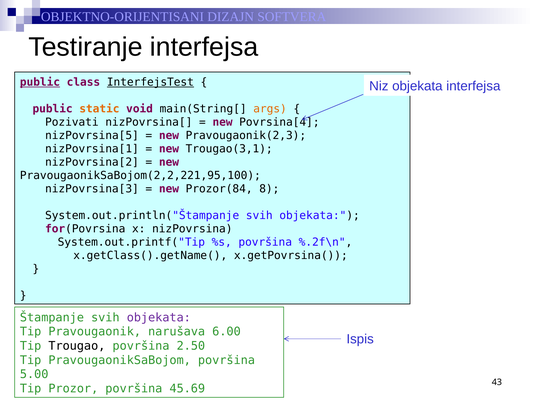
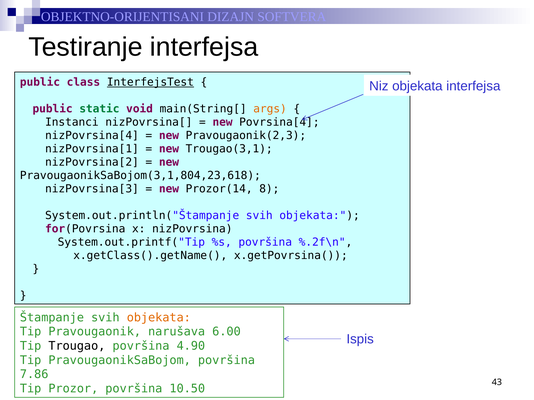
public underline: present -> none (40, 82)
static colour: orange -> green (99, 109)
Pozivati: Pozivati -> Instanci (72, 122)
nizPovrsina[5: nizPovrsina[5 -> nizPovrsina[4 (92, 136)
PravougaonikSaBojom(2,2,221,95,100: PravougaonikSaBojom(2,2,221,95,100 -> PravougaonikSaBojom(3,1,804,23,618 (140, 176)
Prozor(84: Prozor(84 -> Prozor(14 (219, 189)
objekata colour: purple -> orange (159, 318)
2.50: 2.50 -> 4.90 (191, 346)
5.00: 5.00 -> 7.86 (34, 375)
45.69: 45.69 -> 10.50 (187, 389)
